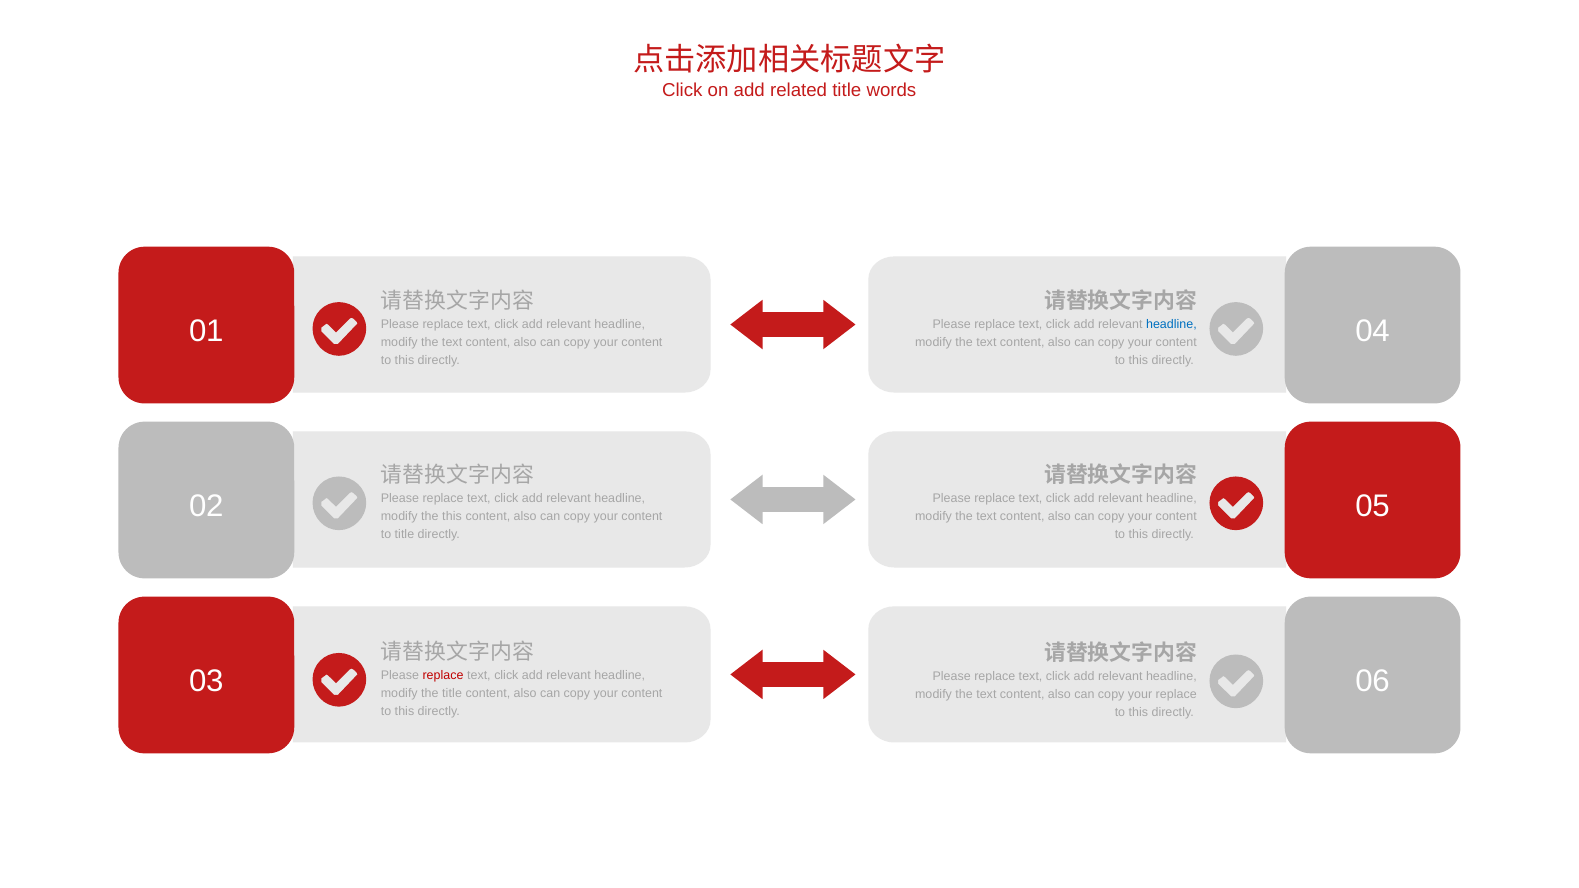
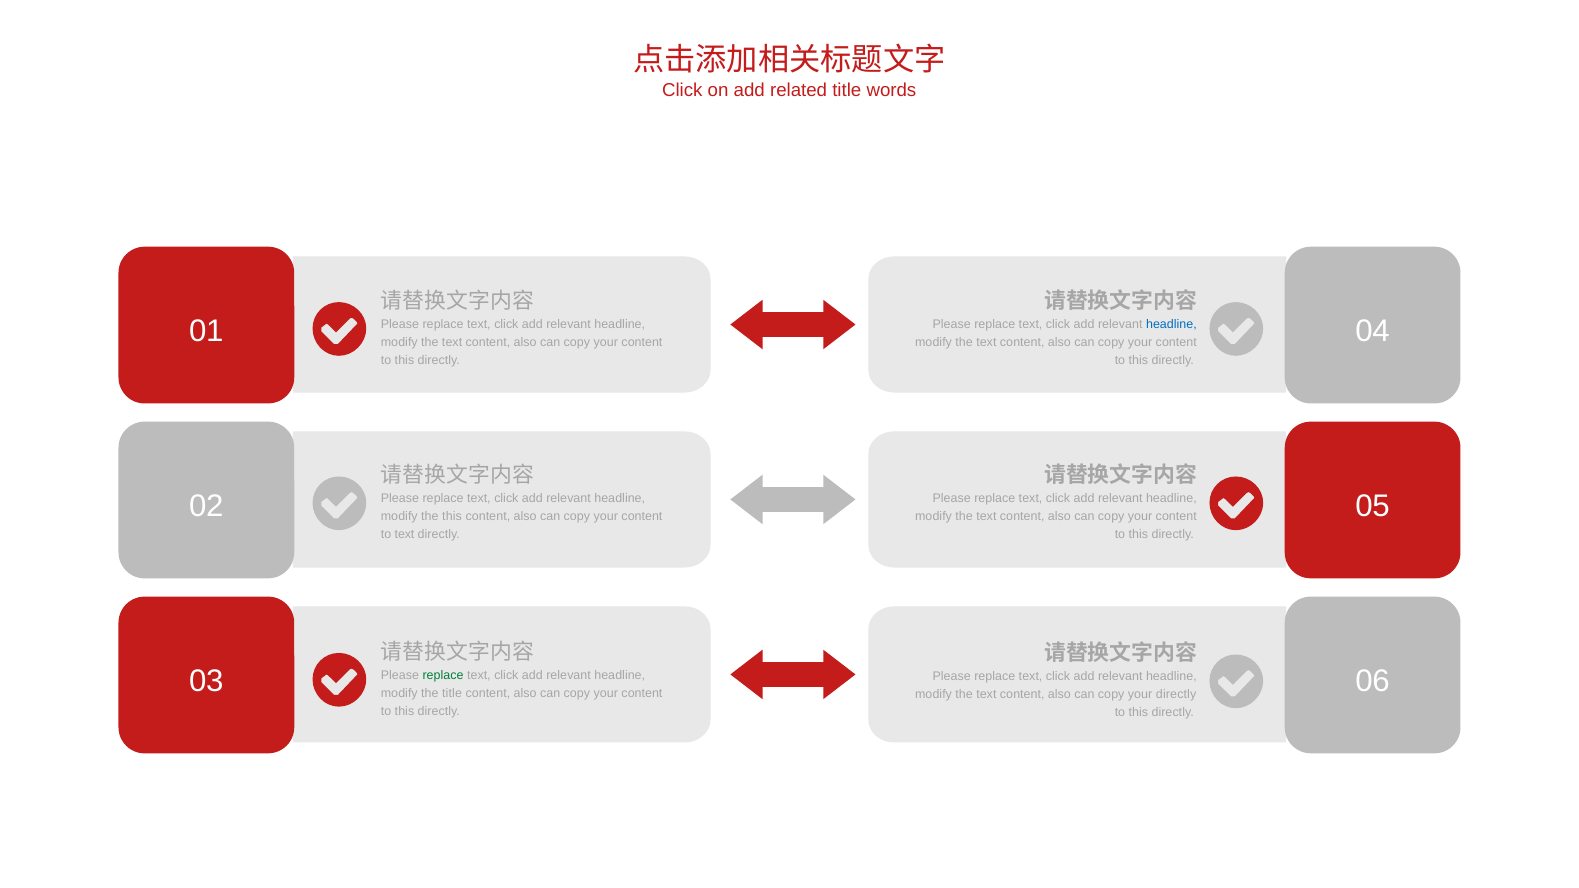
to title: title -> text (405, 535)
replace colour: red -> green (443, 675)
your replace: replace -> directly (1176, 695)
